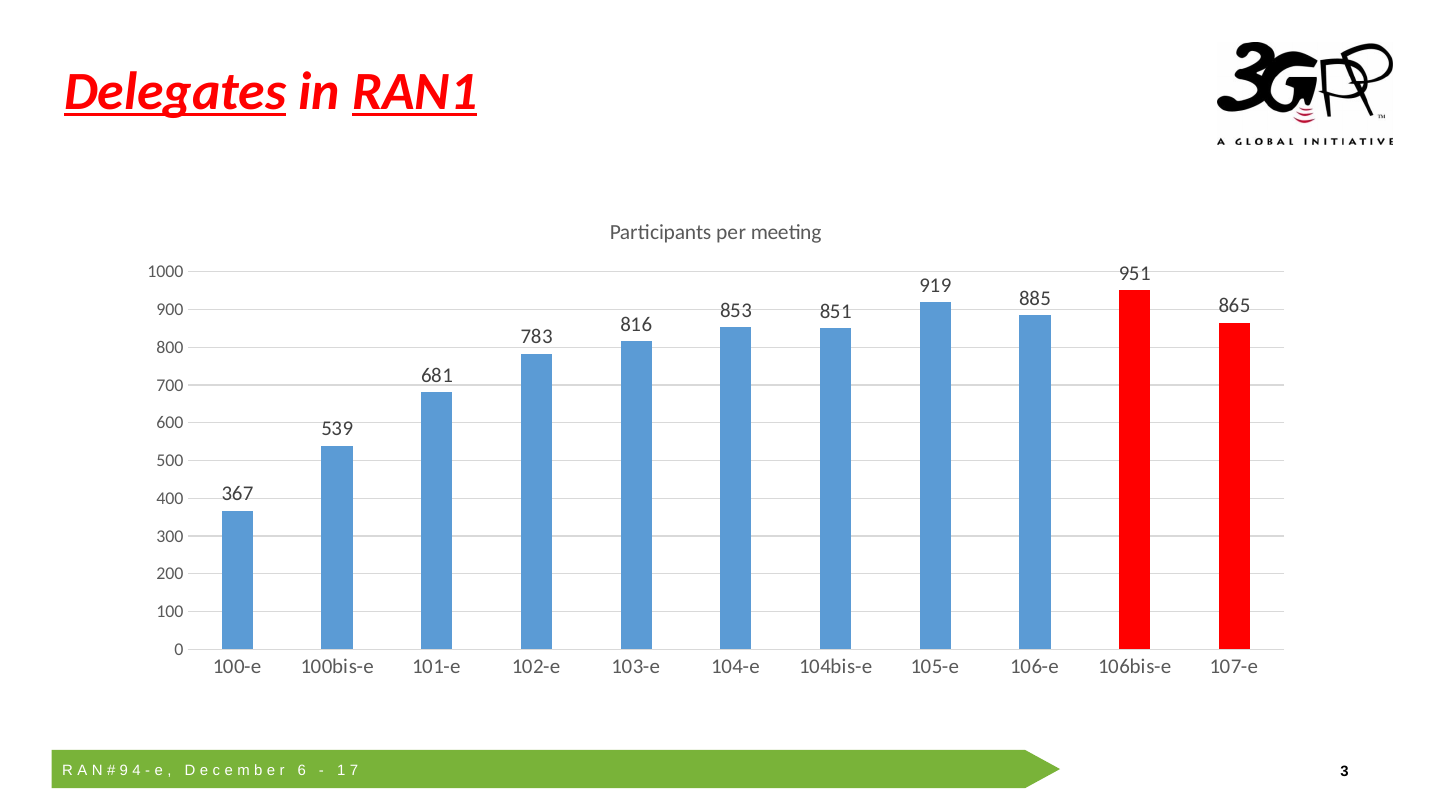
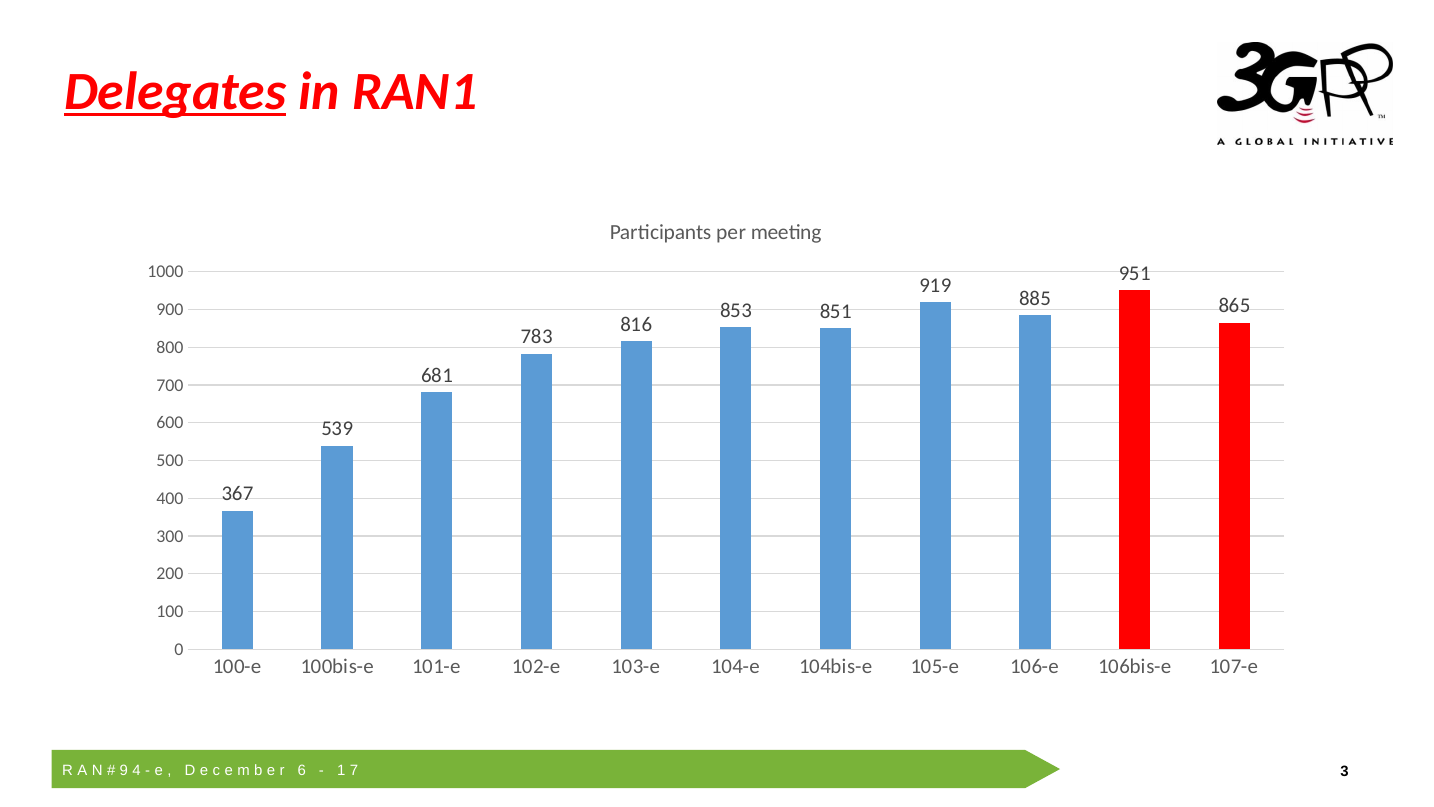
RAN1 underline: present -> none (415, 91)
